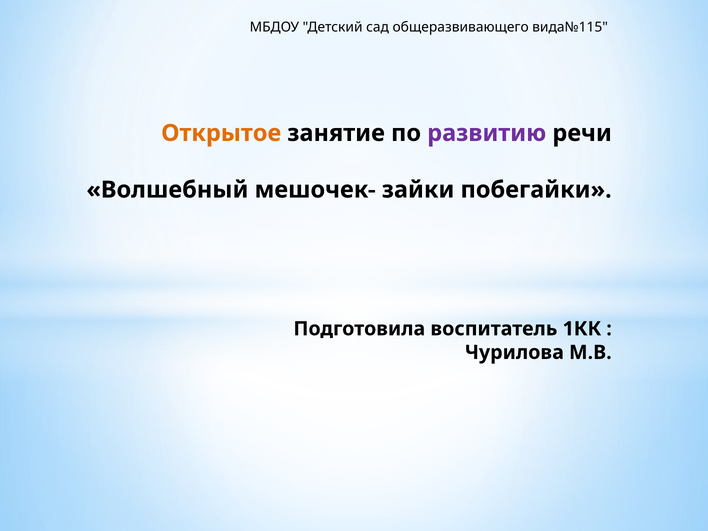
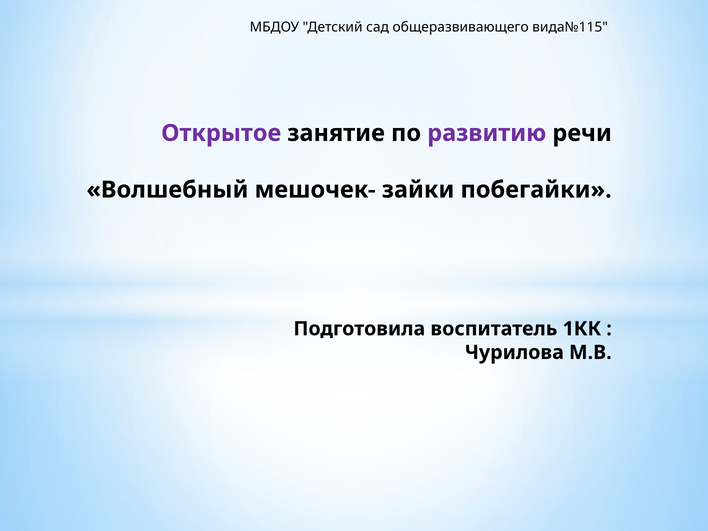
Открытое colour: orange -> purple (221, 133)
